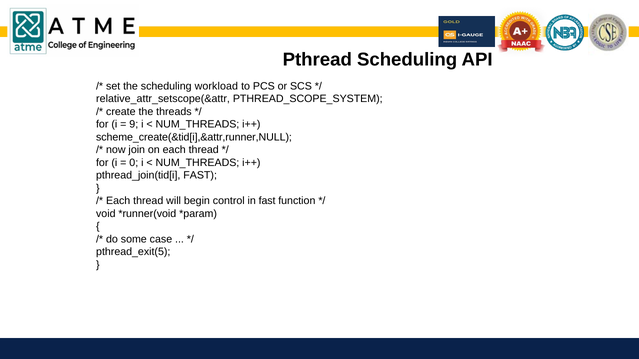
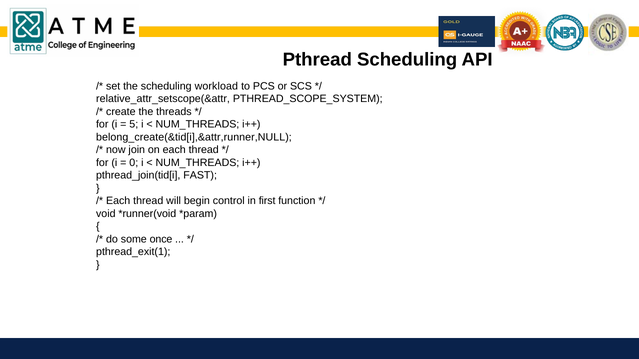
9: 9 -> 5 (134, 124)
scheme_create(&tid[i],&attr,runner,NULL: scheme_create(&tid[i],&attr,runner,NULL -> belong_create(&tid[i],&attr,runner,NULL (194, 137)
in fast: fast -> first (267, 201)
case: case -> once (161, 239)
pthread_exit(5: pthread_exit(5 -> pthread_exit(1 (133, 252)
